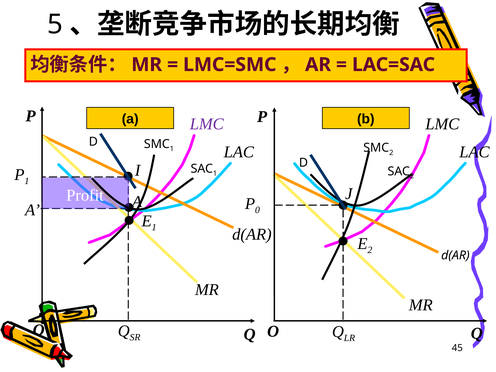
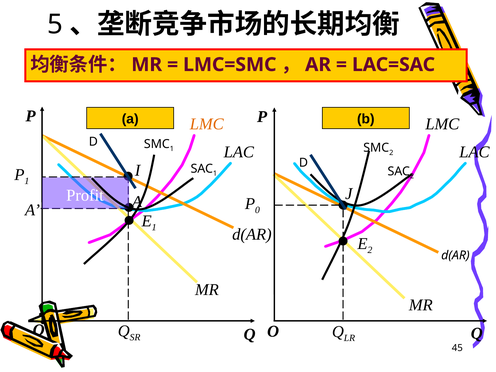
LMC colour: purple -> orange (207, 124)
